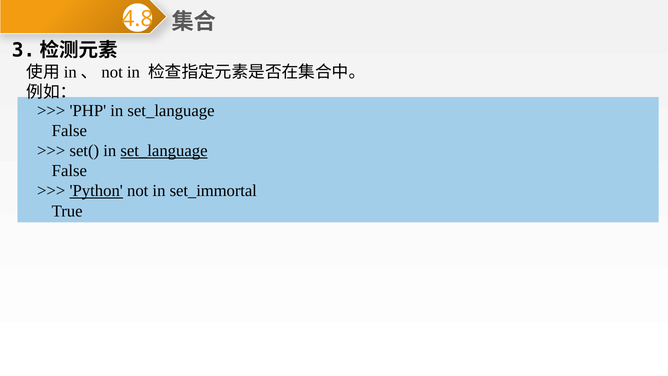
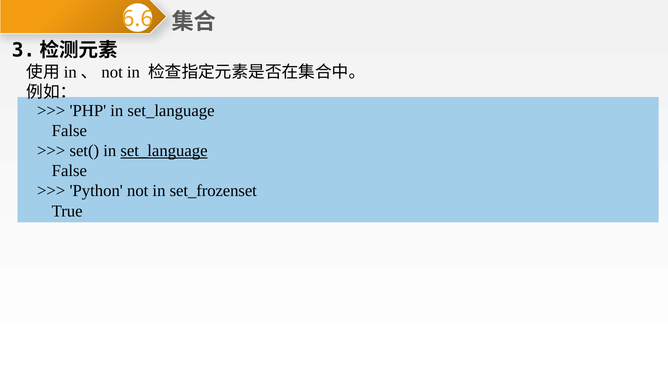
4.8: 4.8 -> 6.6 (137, 19)
Python underline: present -> none (96, 191)
set_immortal: set_immortal -> set_frozenset (213, 191)
